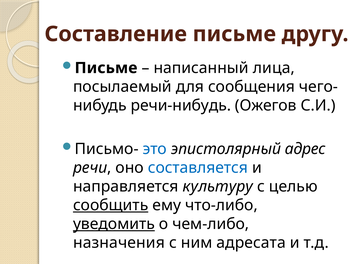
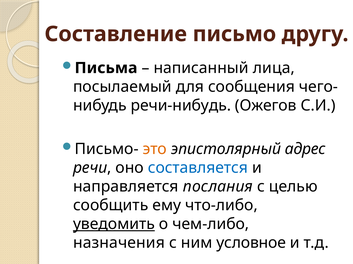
Составление письме: письме -> письмо (234, 34)
Письме: Письме -> Письма (106, 68)
это colour: blue -> orange (155, 149)
культуру: культуру -> послания (218, 187)
сообщить underline: present -> none (111, 206)
адресата: адресата -> условное (251, 244)
